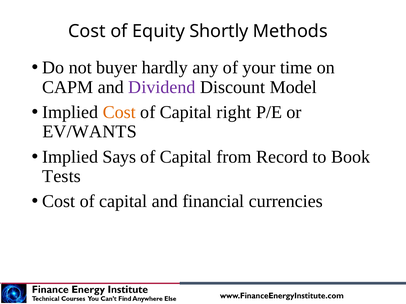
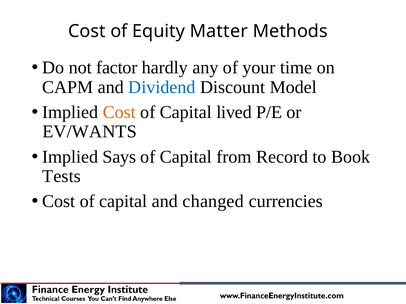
Shortly: Shortly -> Matter (219, 31)
buyer: buyer -> factor (117, 68)
Dividend colour: purple -> blue (162, 87)
right: right -> lived (234, 112)
financial: financial -> changed (213, 202)
